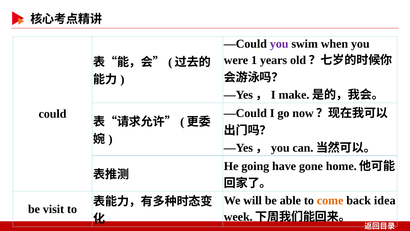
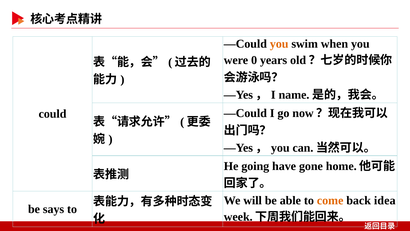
you colour: purple -> orange (279, 44)
1: 1 -> 0 (254, 60)
make: make -> name (294, 95)
visit: visit -> says (54, 209)
